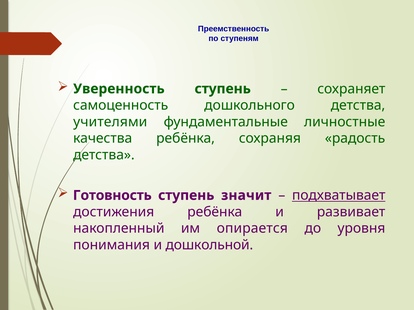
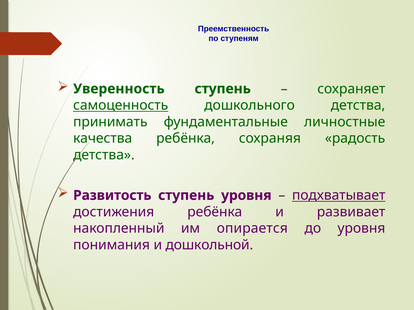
самоценность underline: none -> present (121, 105)
учителями: учителями -> принимать (110, 122)
Готовность: Готовность -> Развитость (112, 196)
ступень значит: значит -> уровня (246, 196)
